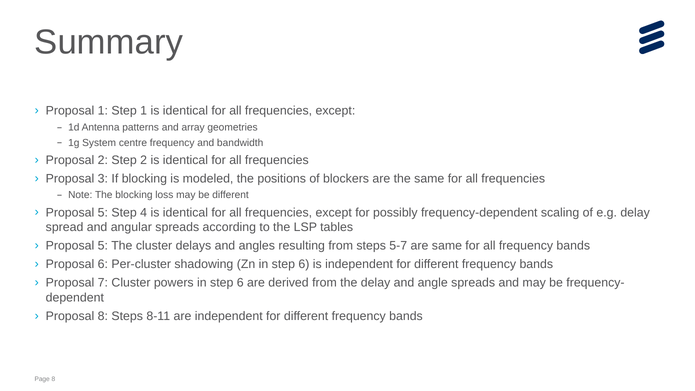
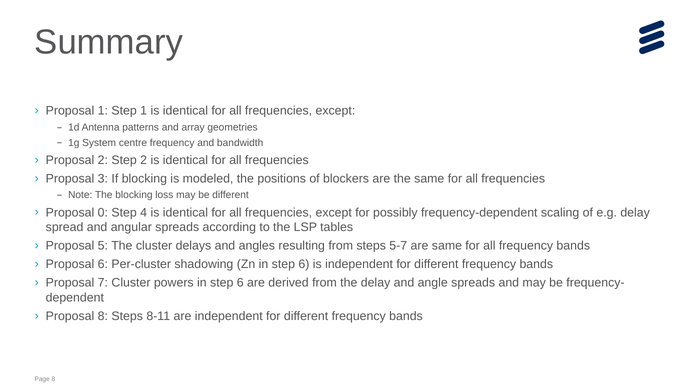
5: 5 -> 0 (103, 212)
